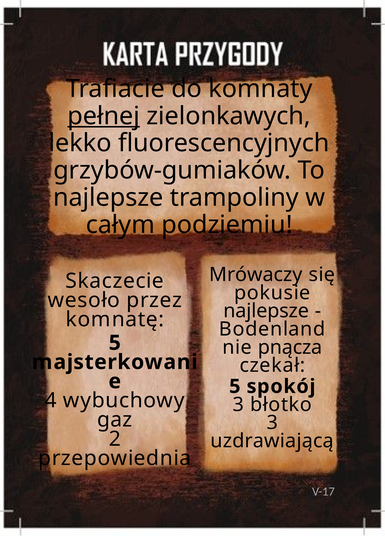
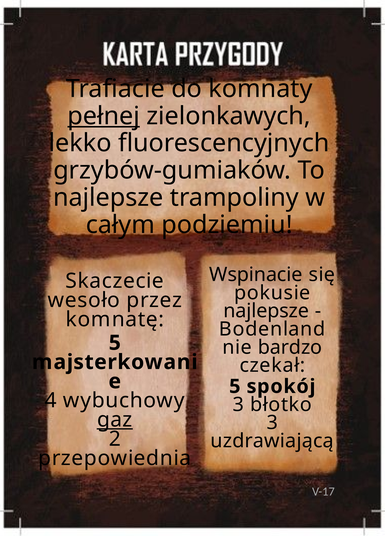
Mrówaczy: Mrówaczy -> Wspinacie (256, 275)
pnącza: pnącza -> bardzo (290, 347)
gaz underline: none -> present (115, 420)
